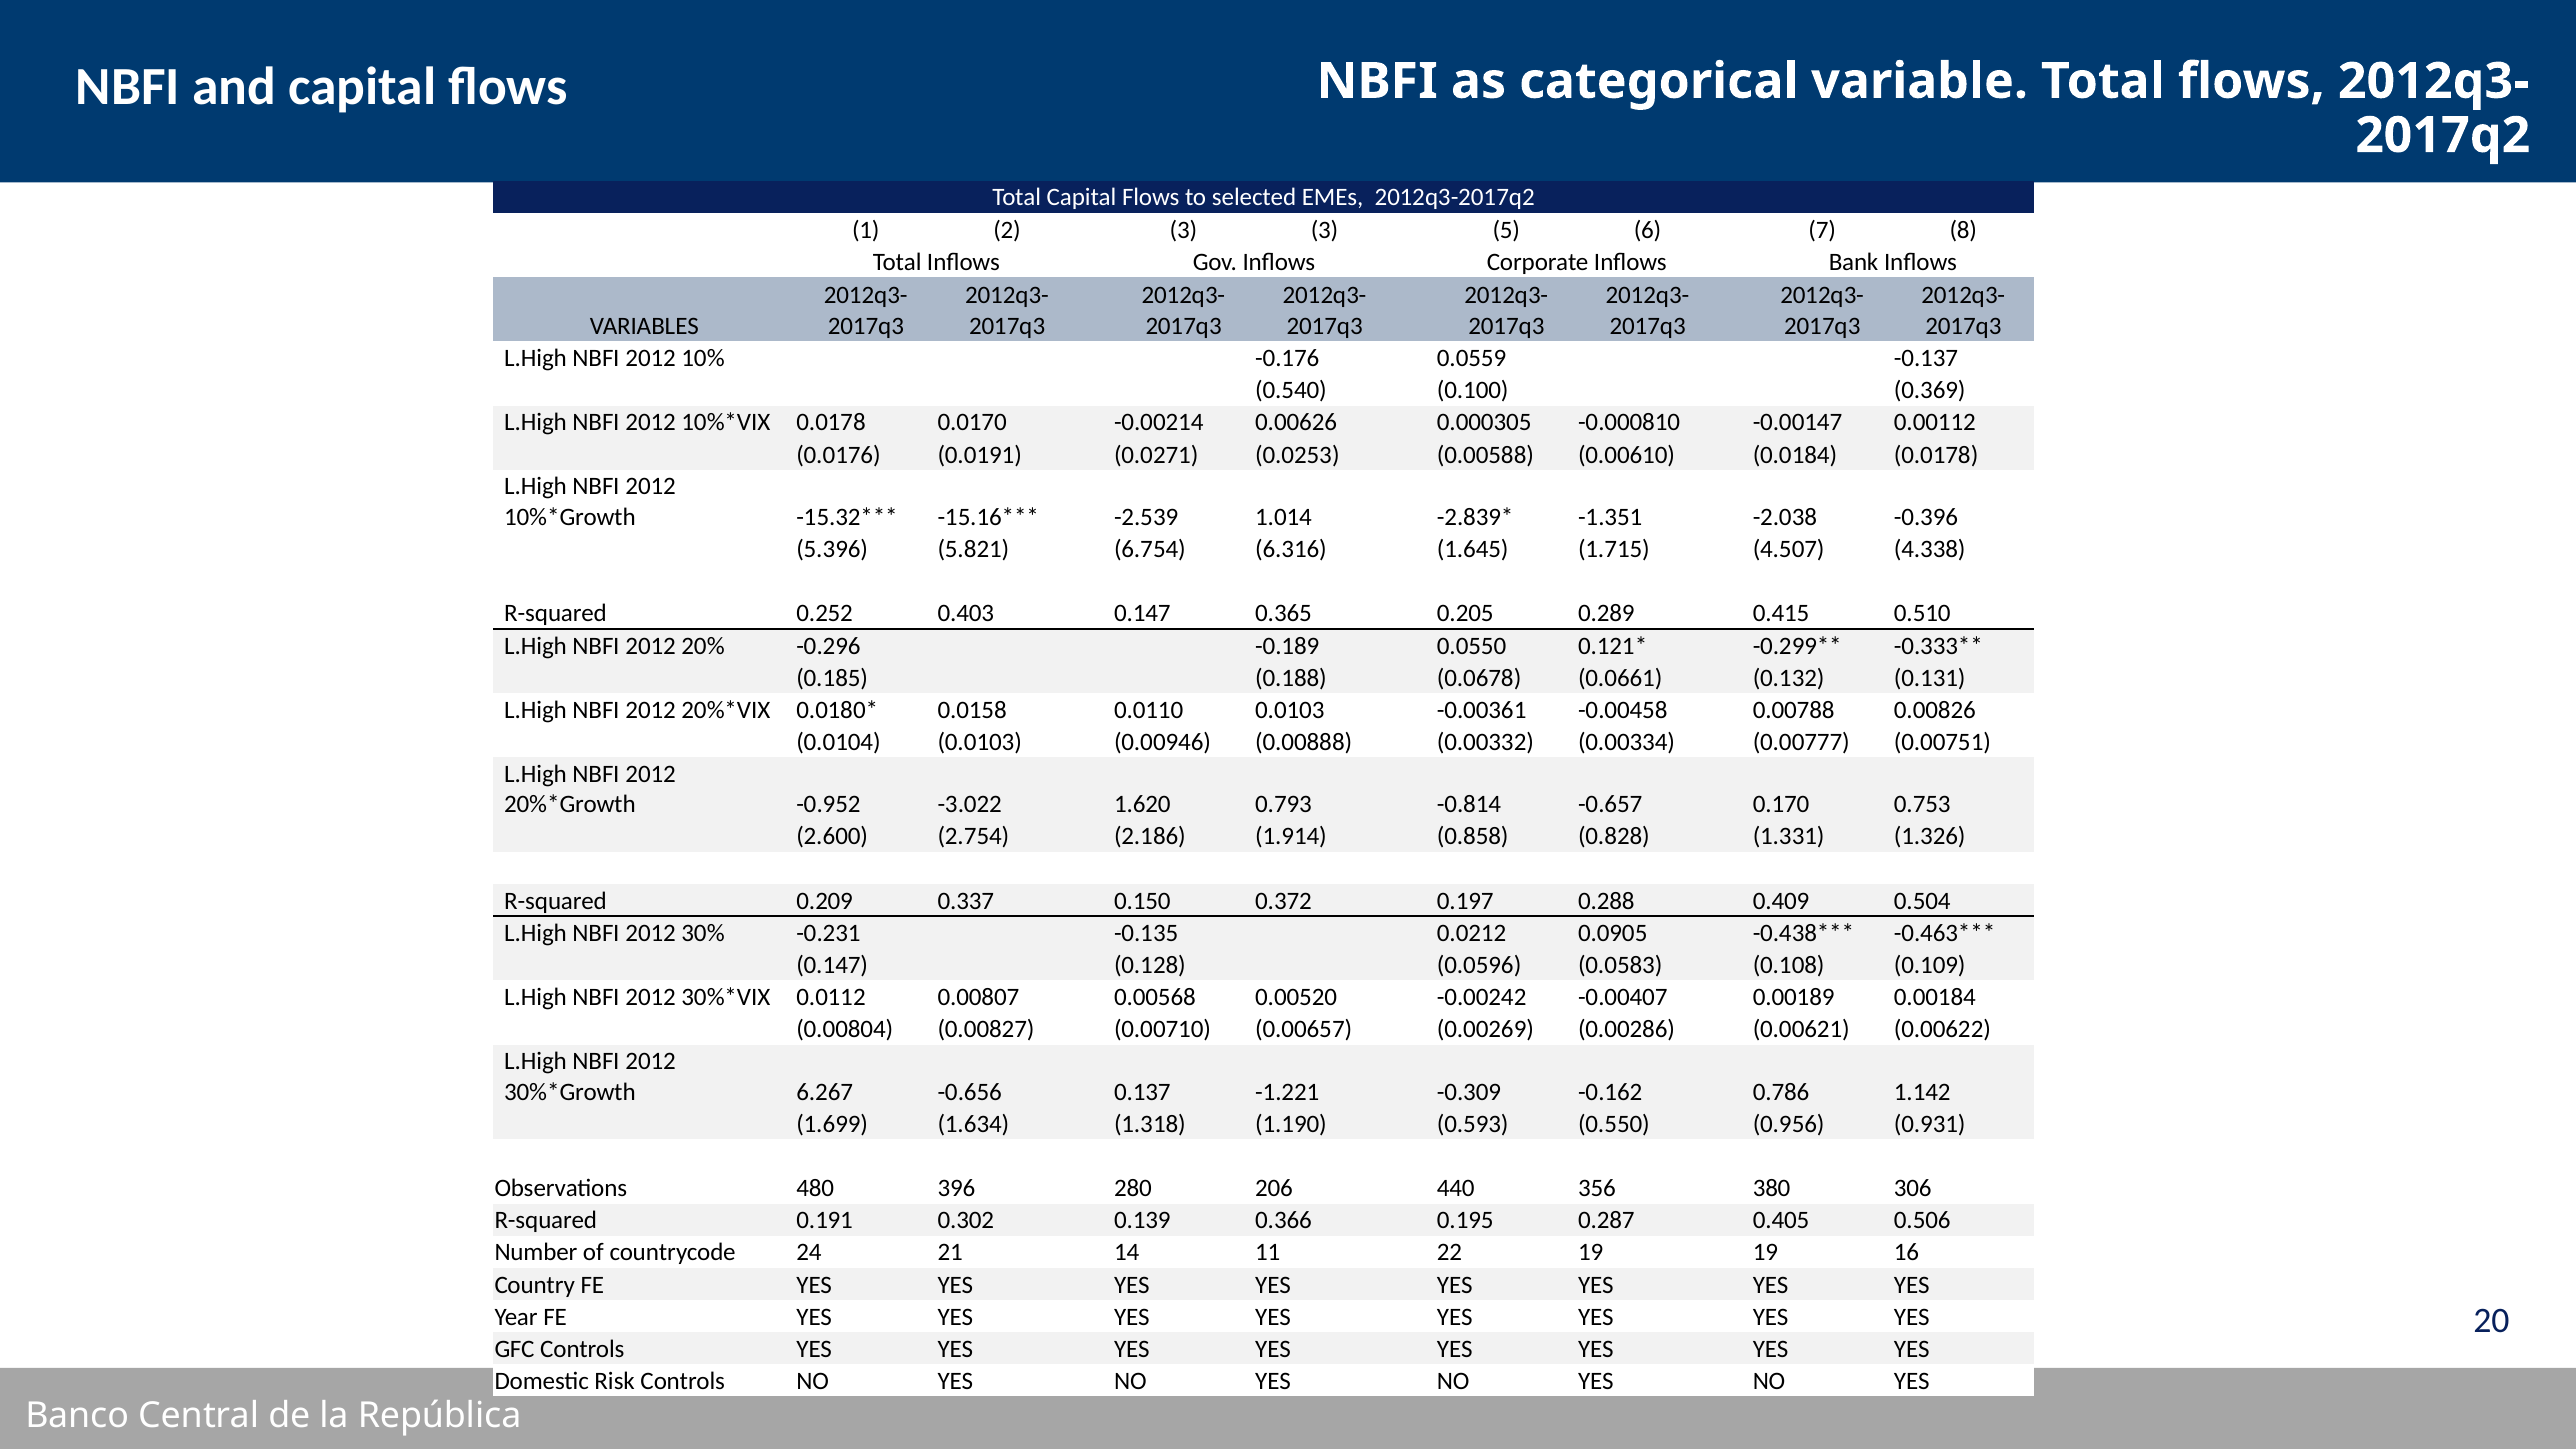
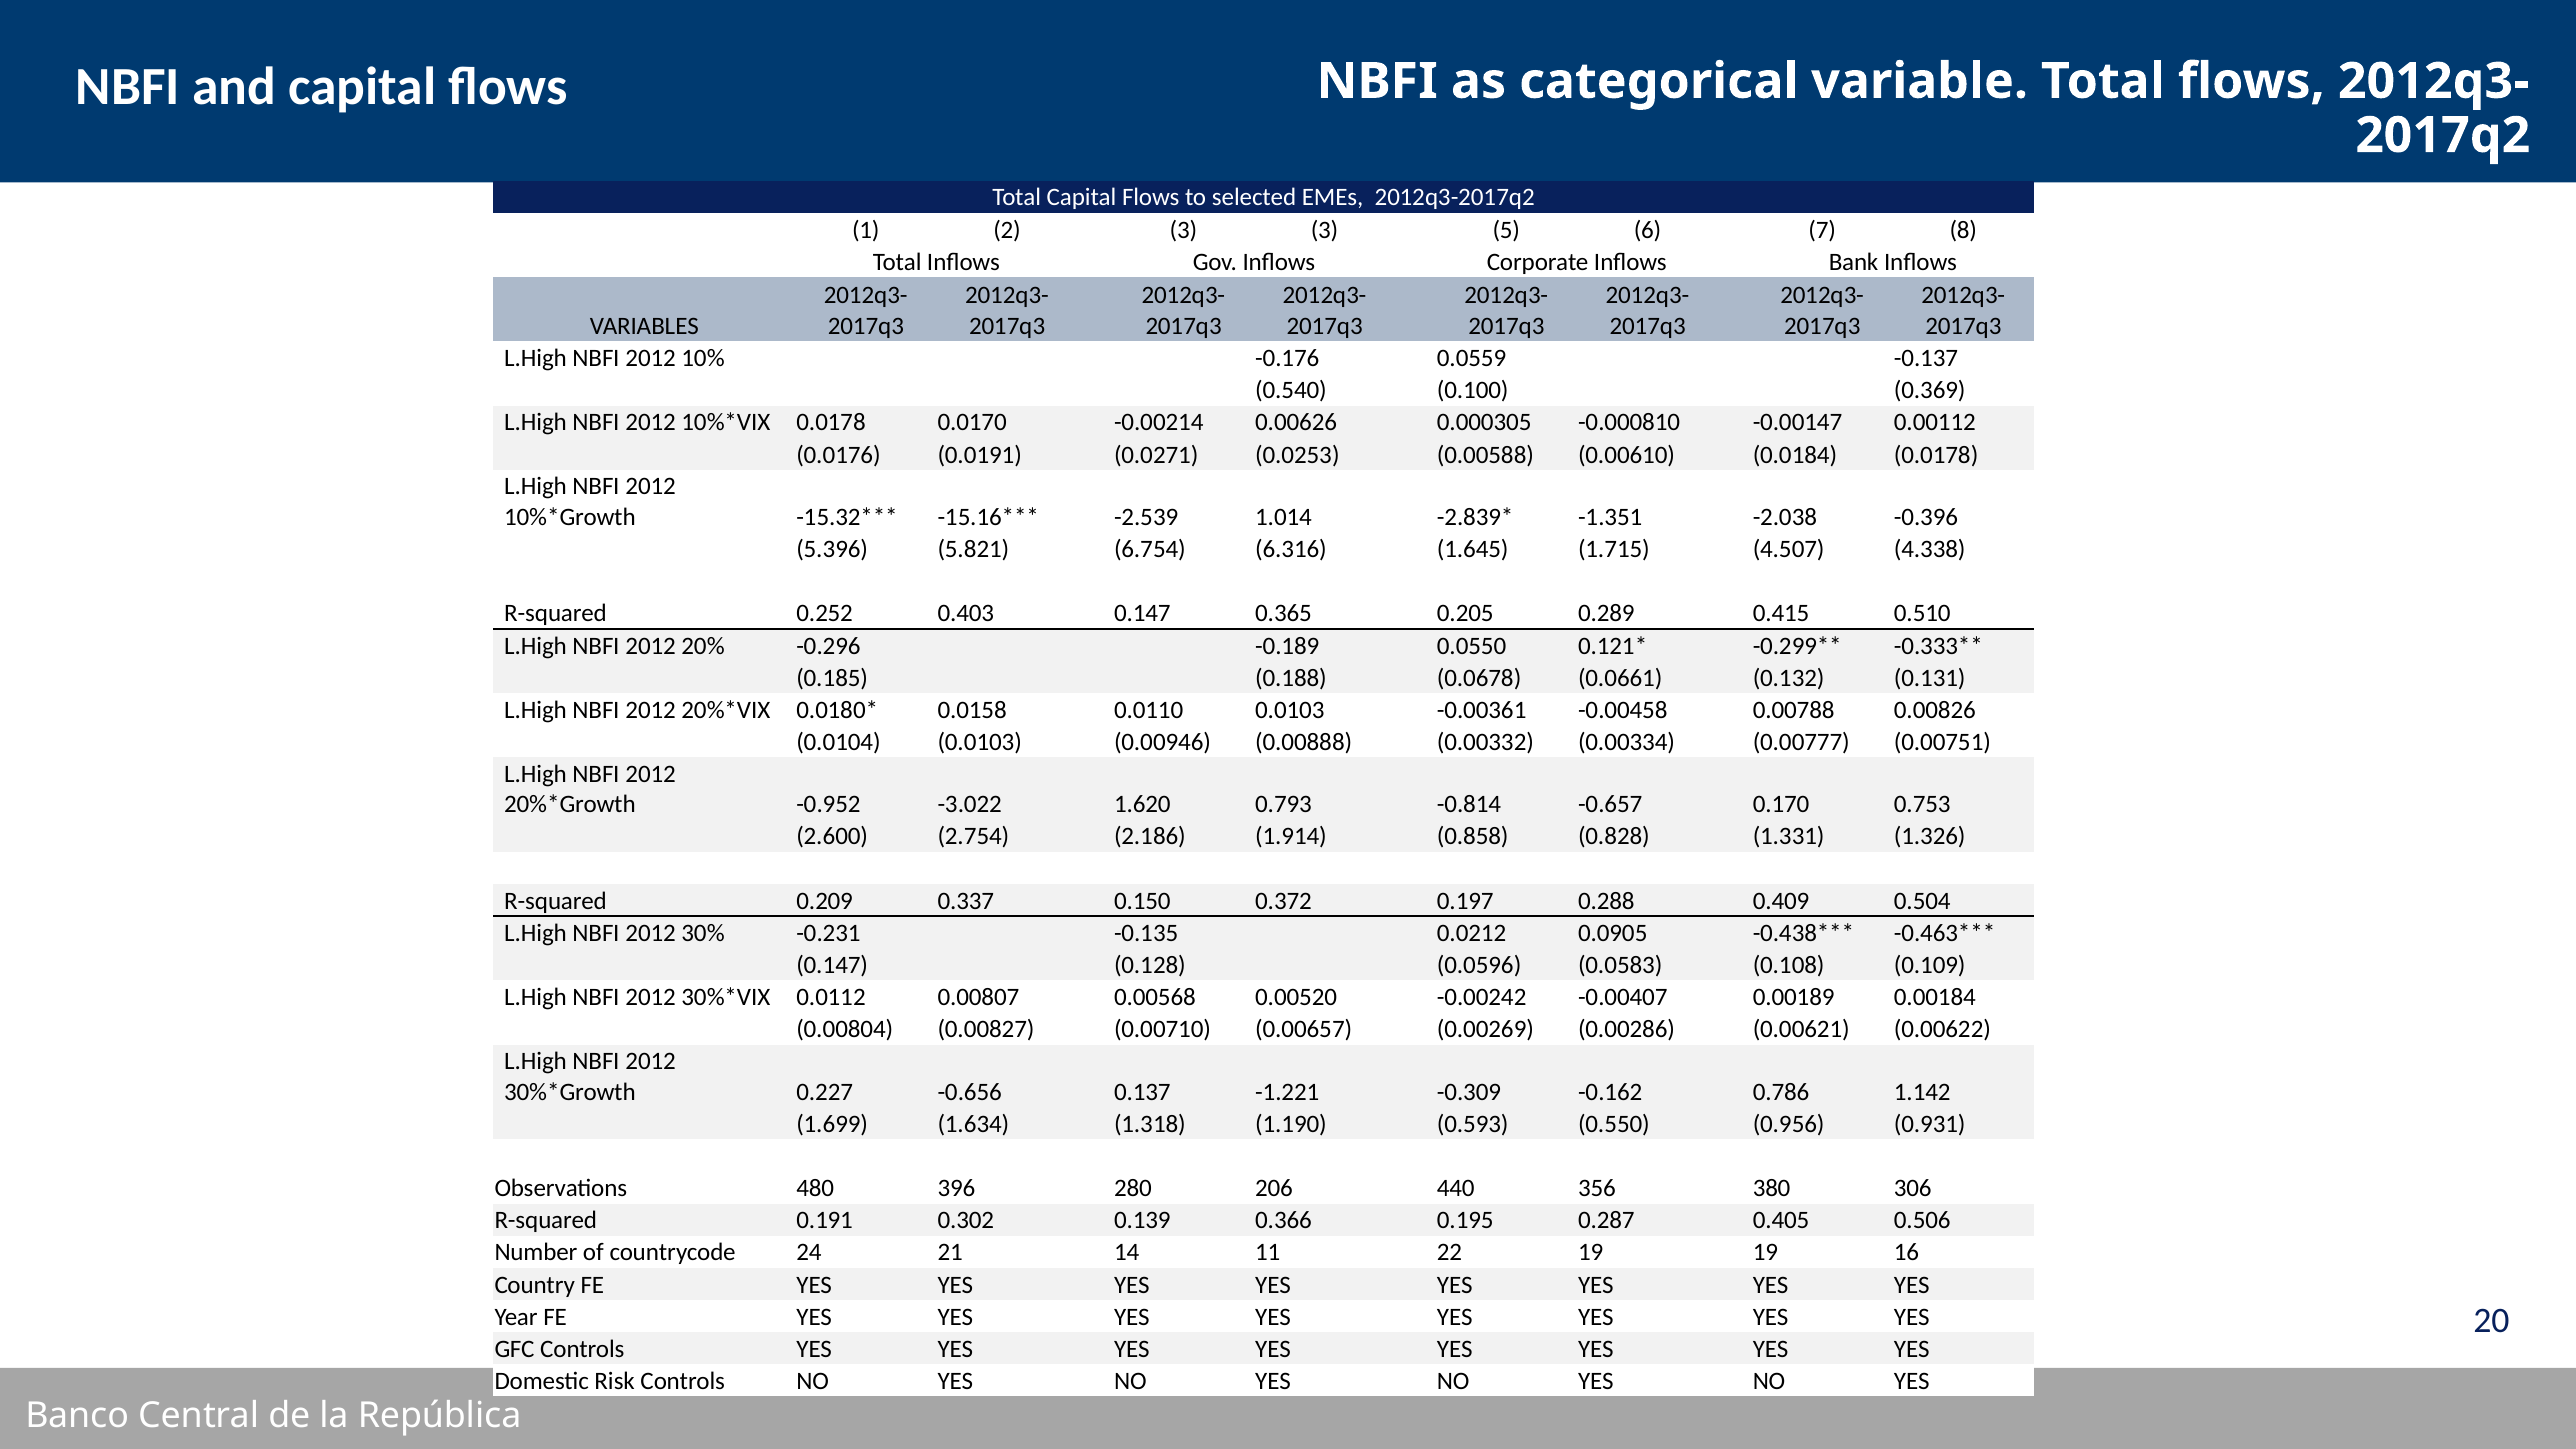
6.267: 6.267 -> 0.227 (825, 1092)
